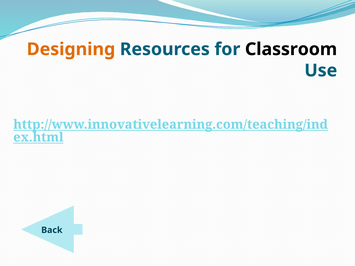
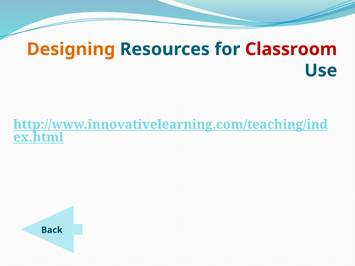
Classroom colour: black -> red (291, 49)
